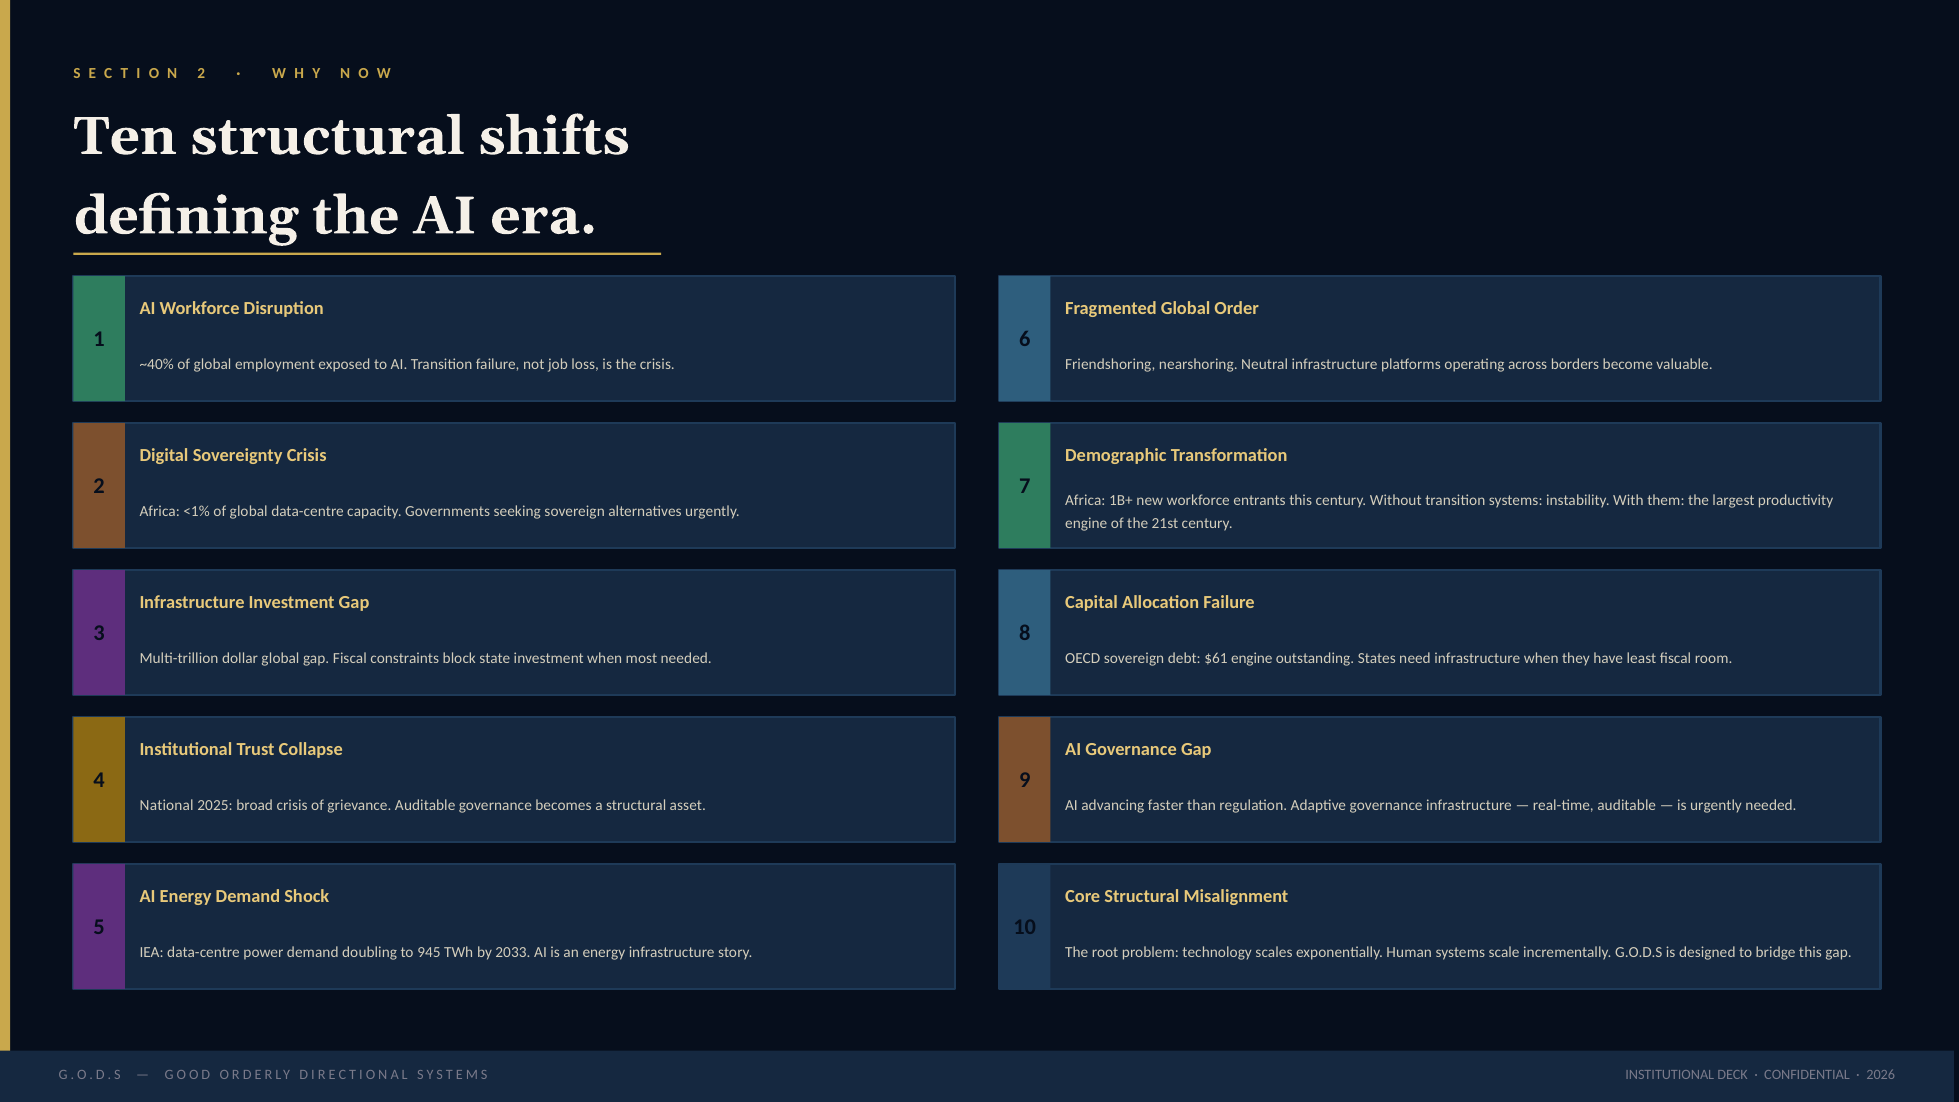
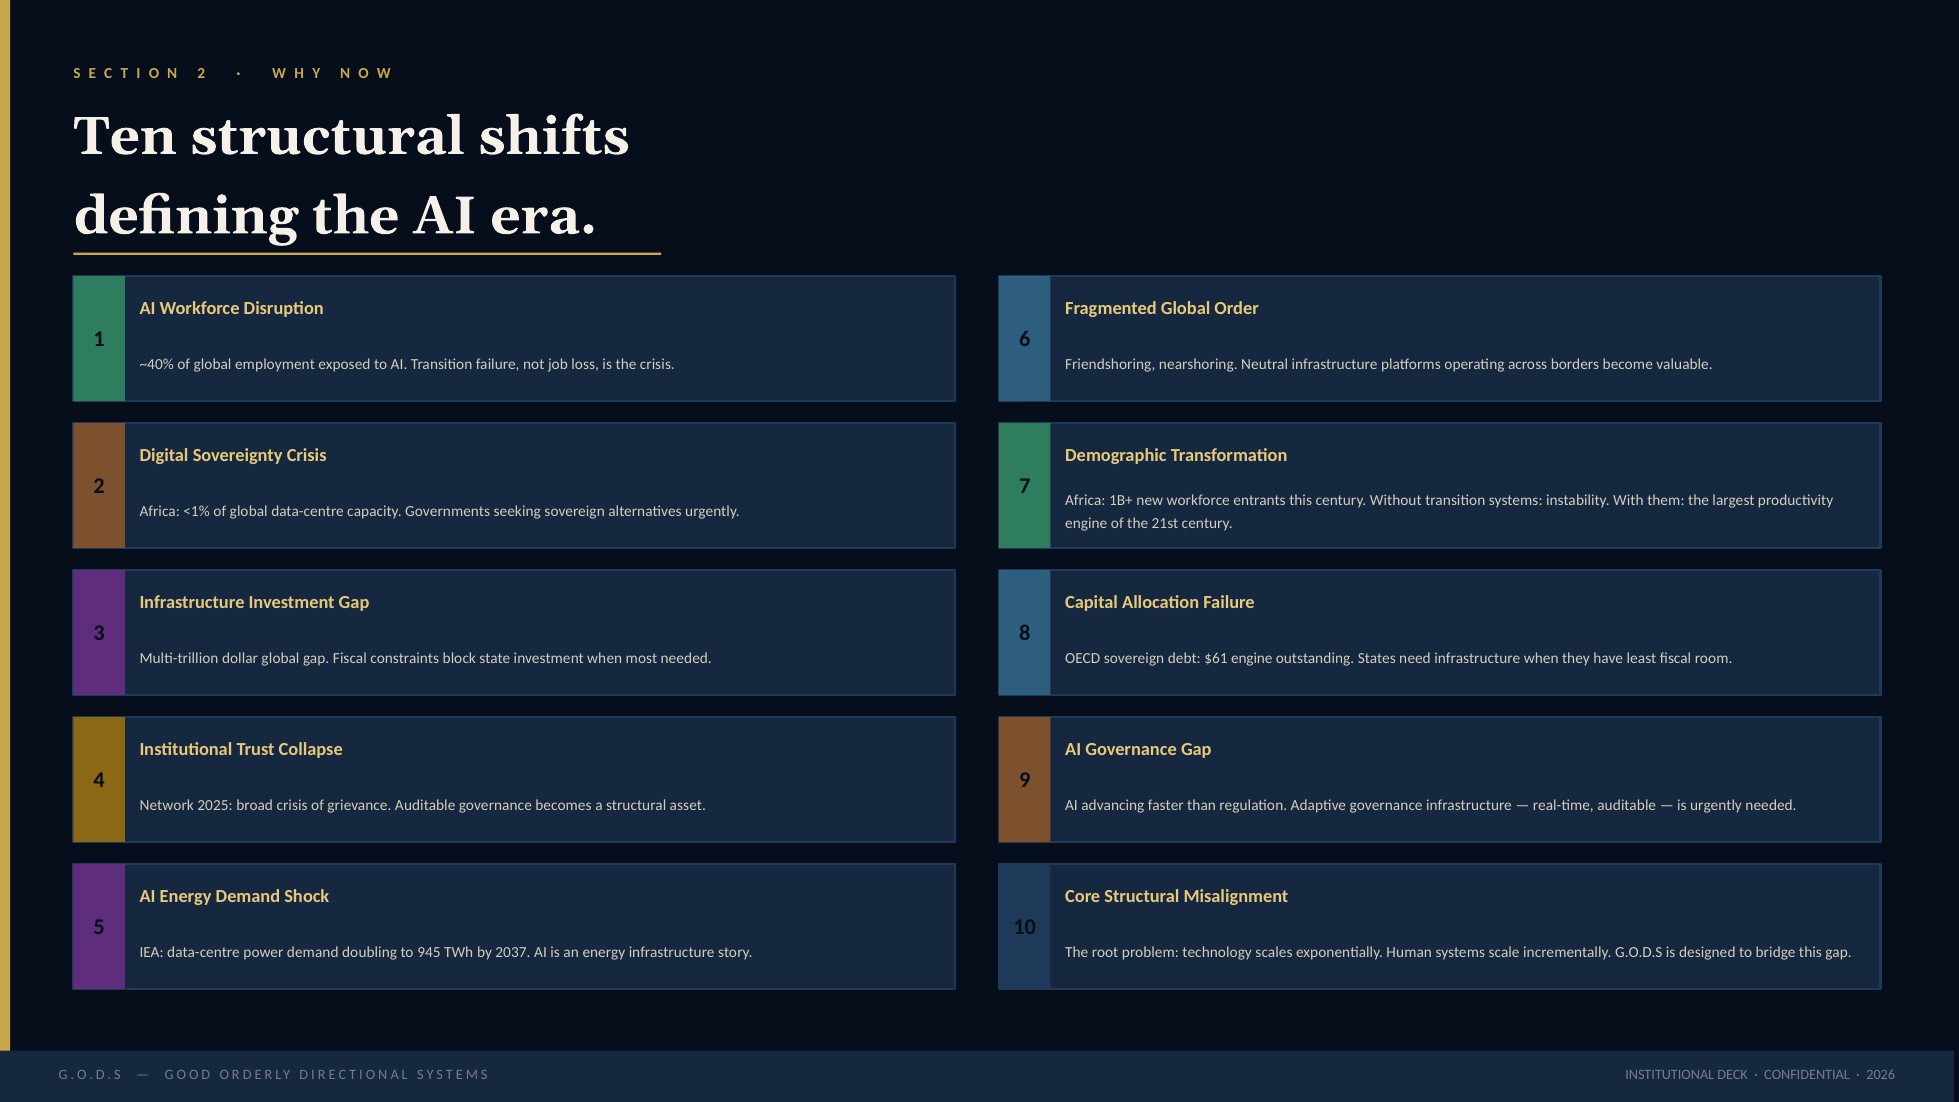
National: National -> Network (167, 806)
2033: 2033 -> 2037 (513, 952)
